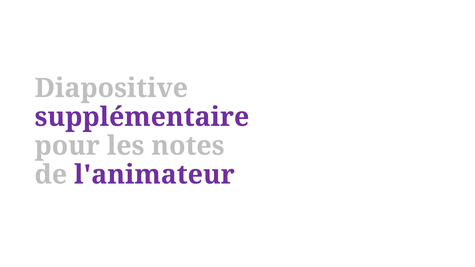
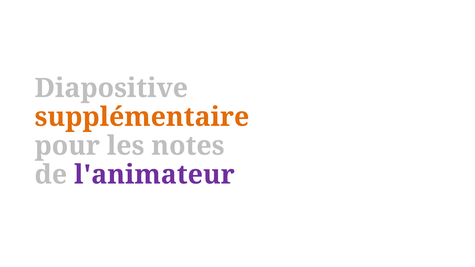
supplémentaire colour: purple -> orange (142, 117)
